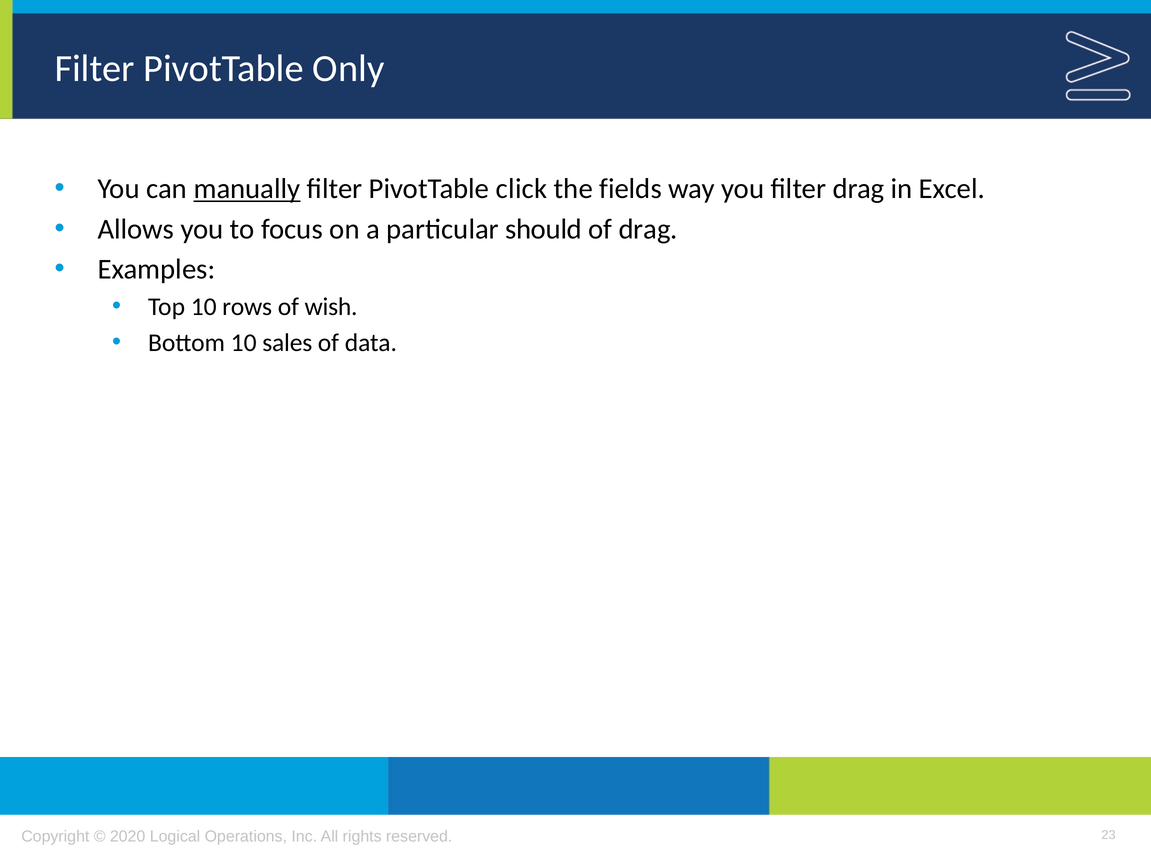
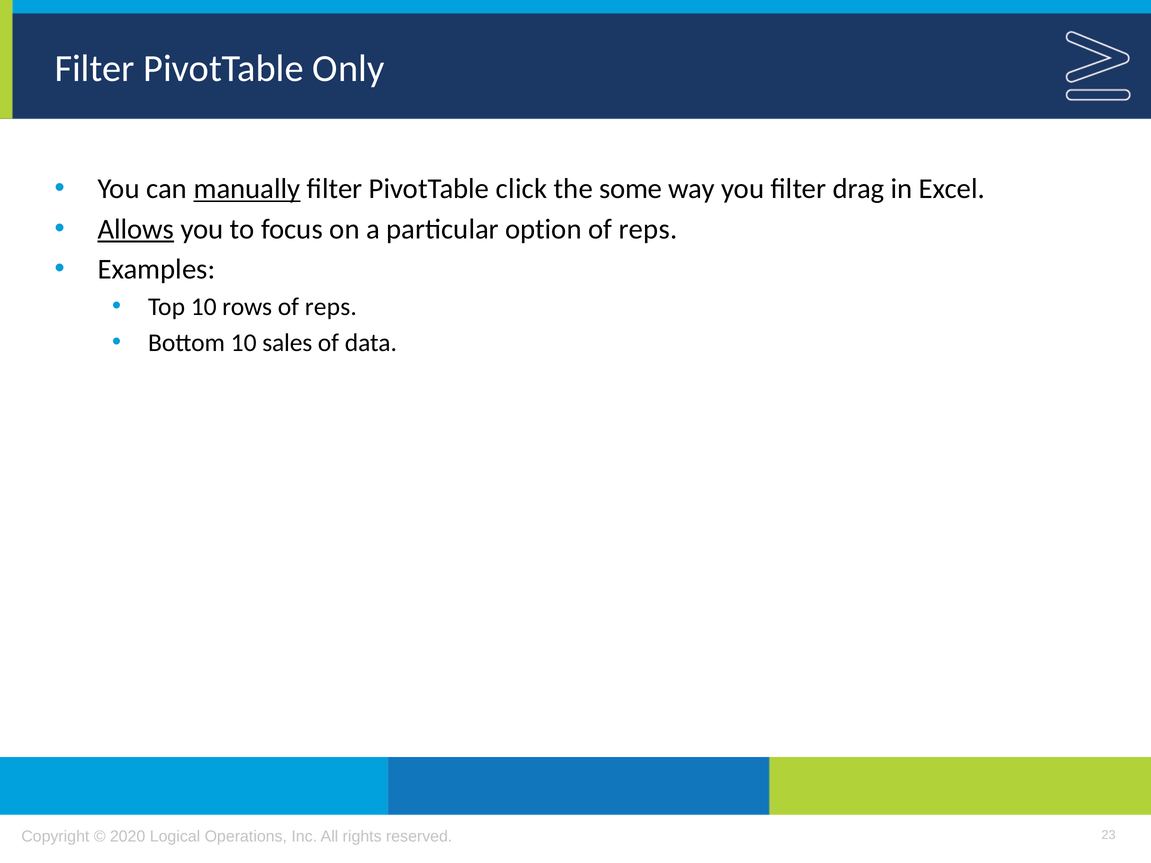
fields: fields -> some (631, 189)
Allows underline: none -> present (136, 229)
should: should -> option (543, 229)
drag: drag -> reps (648, 229)
rows of wish: wish -> reps (331, 307)
